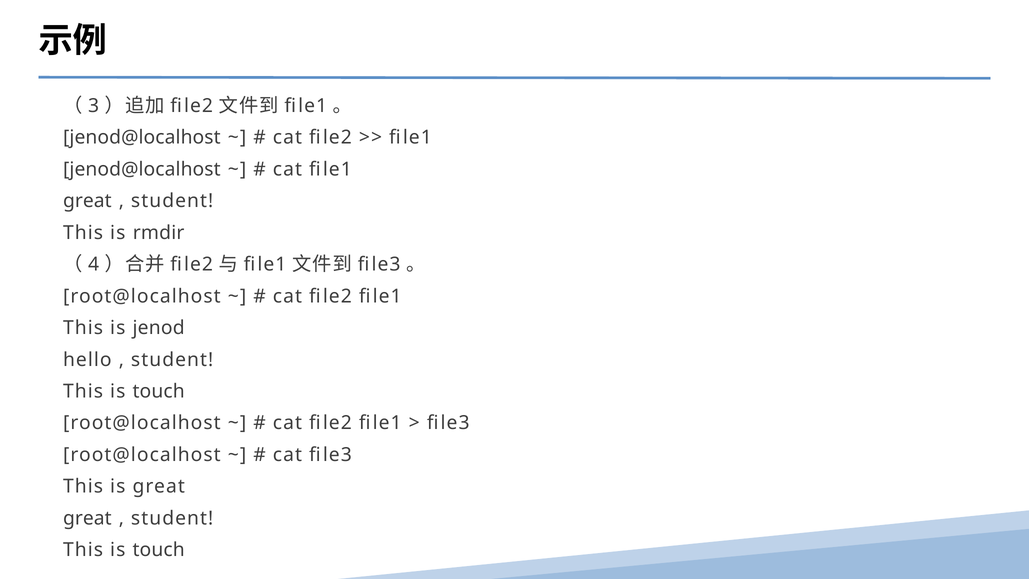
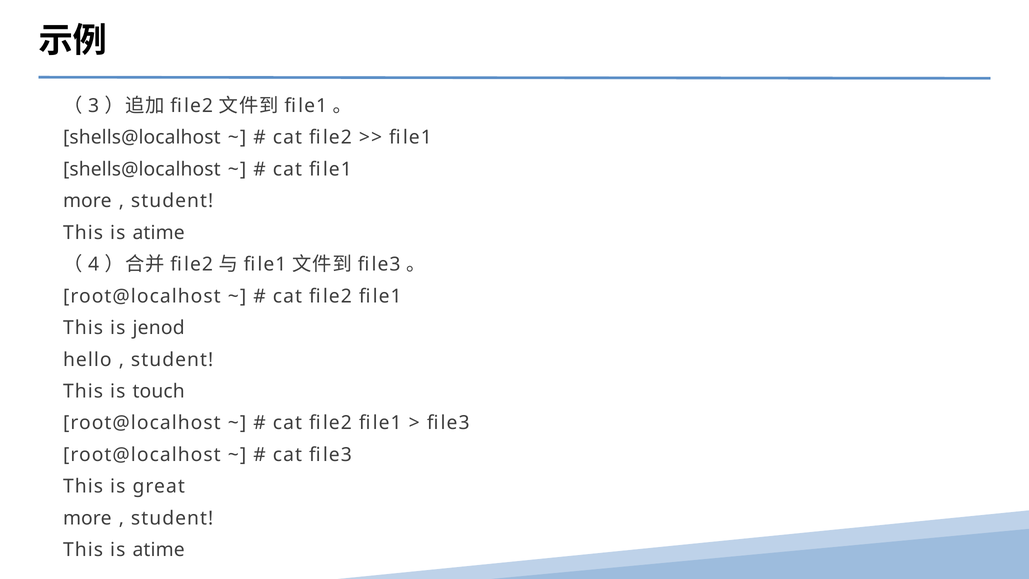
jenod@localhost: jenod@localhost -> shells@localhost (142, 137)
jenod@localhost: jenod@localhost -> shells@localhost (142, 169)
great: great -> more (87, 201)
rmdir: rmdir -> atime (159, 233)
great: great -> more (87, 518)
touch: touch -> atime (159, 550)
